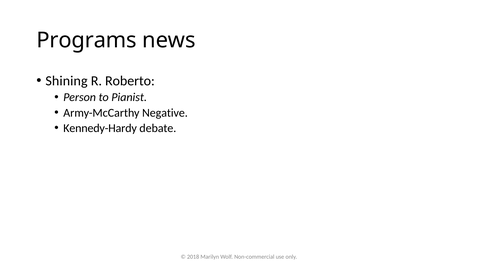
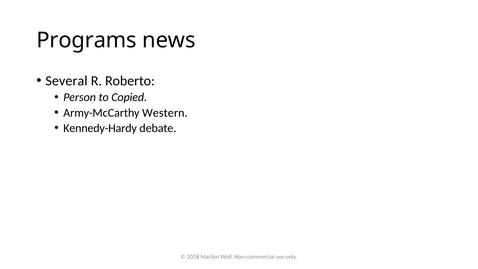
Shining: Shining -> Several (67, 81)
Pianist: Pianist -> Copied (129, 97)
Negative: Negative -> Western (165, 113)
